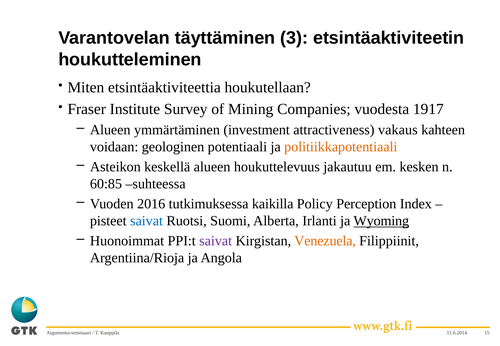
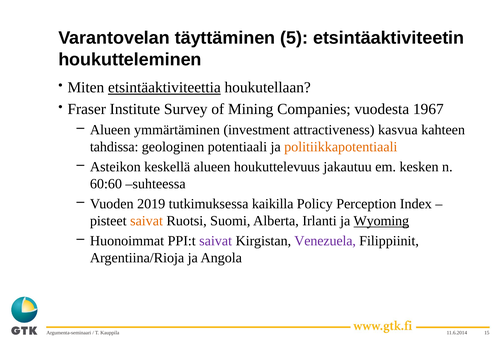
3: 3 -> 5 (294, 38)
etsintäaktiviteettia underline: none -> present (164, 88)
1917: 1917 -> 1967 (428, 109)
vakaus: vakaus -> kasvua (398, 130)
voidaan: voidaan -> tahdissa (114, 147)
60:85: 60:85 -> 60:60 (106, 184)
2016: 2016 -> 2019 (151, 204)
saivat colour: blue -> orange (147, 221)
Venezuela colour: orange -> purple (325, 241)
